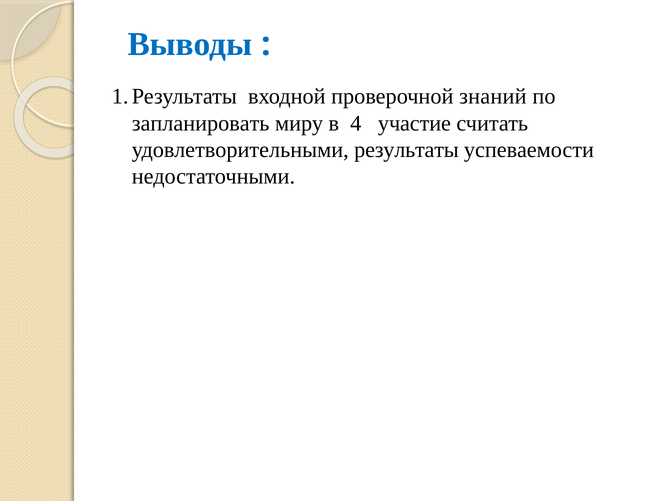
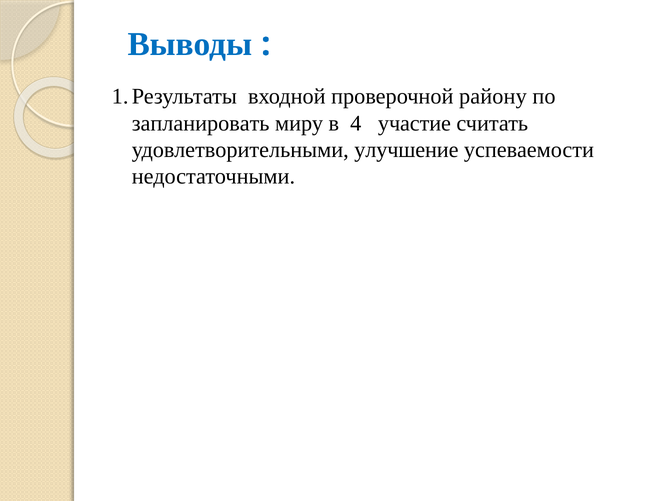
знаний: знаний -> району (493, 96)
удовлетворительными результаты: результаты -> улучшение (406, 150)
